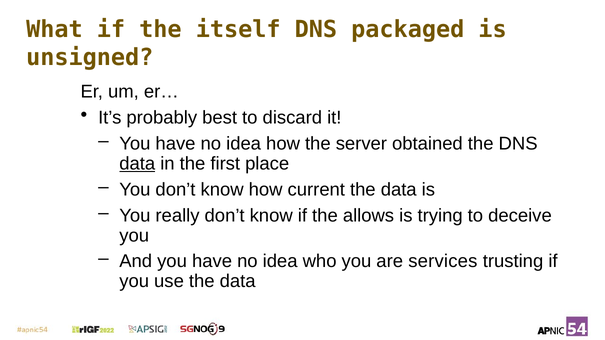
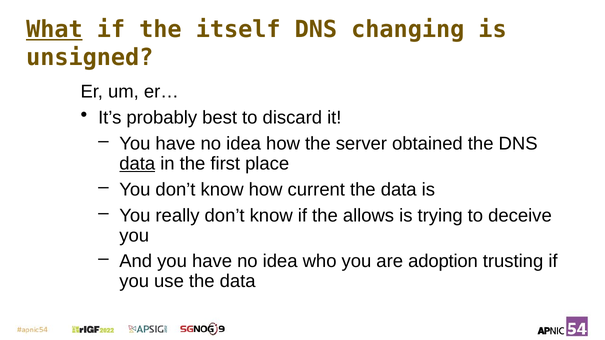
What underline: none -> present (54, 29)
packaged: packaged -> changing (408, 29)
services: services -> adoption (443, 262)
